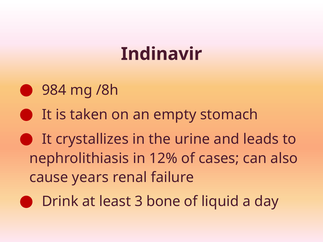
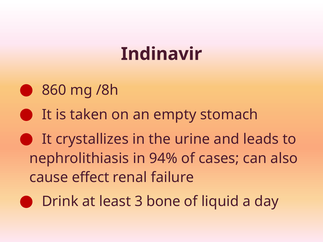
984: 984 -> 860 (54, 90)
12%: 12% -> 94% (163, 159)
years: years -> effect (91, 177)
